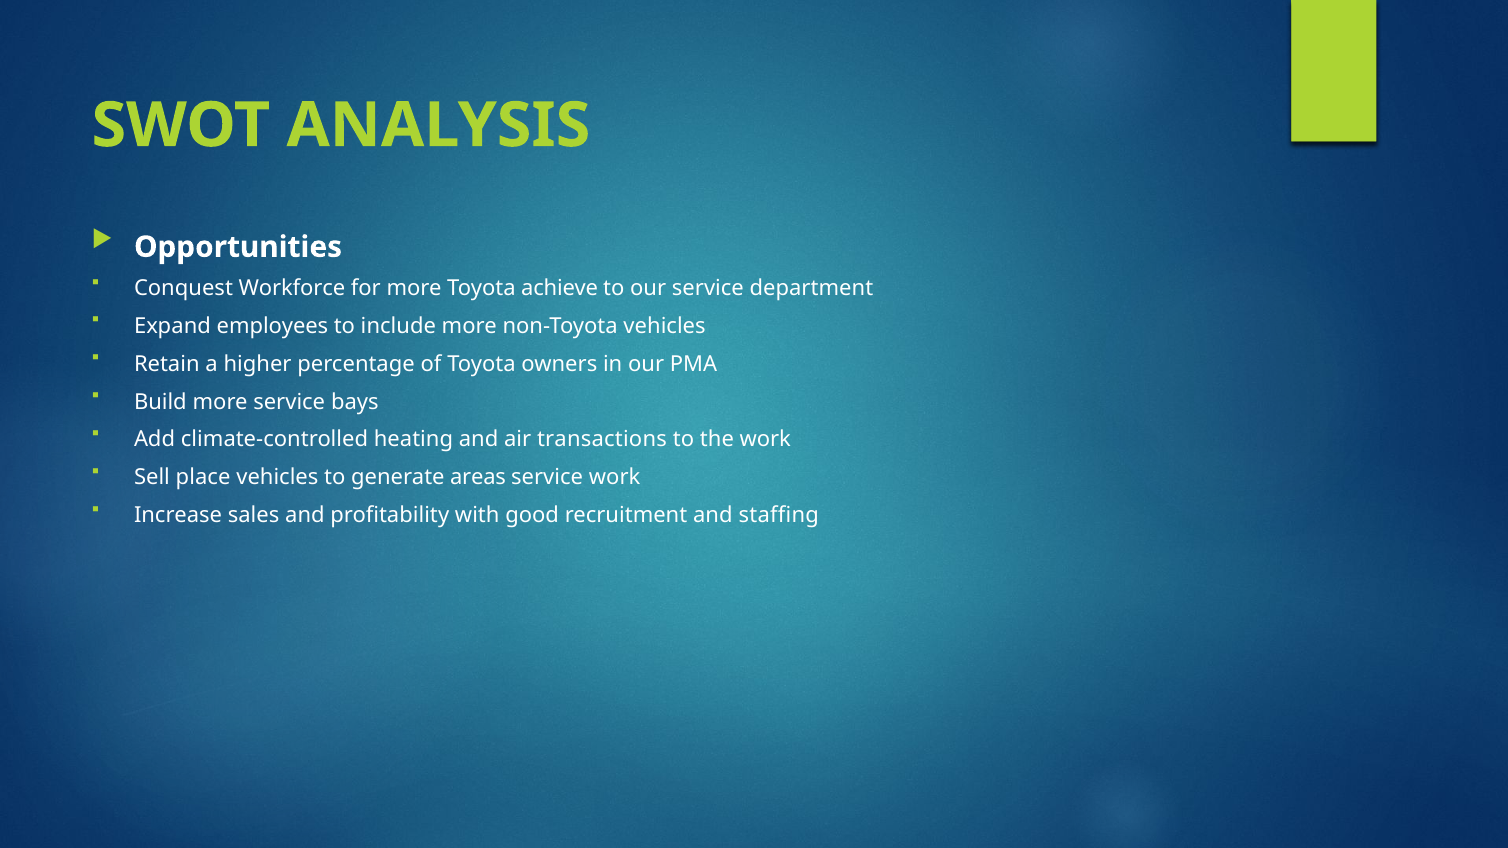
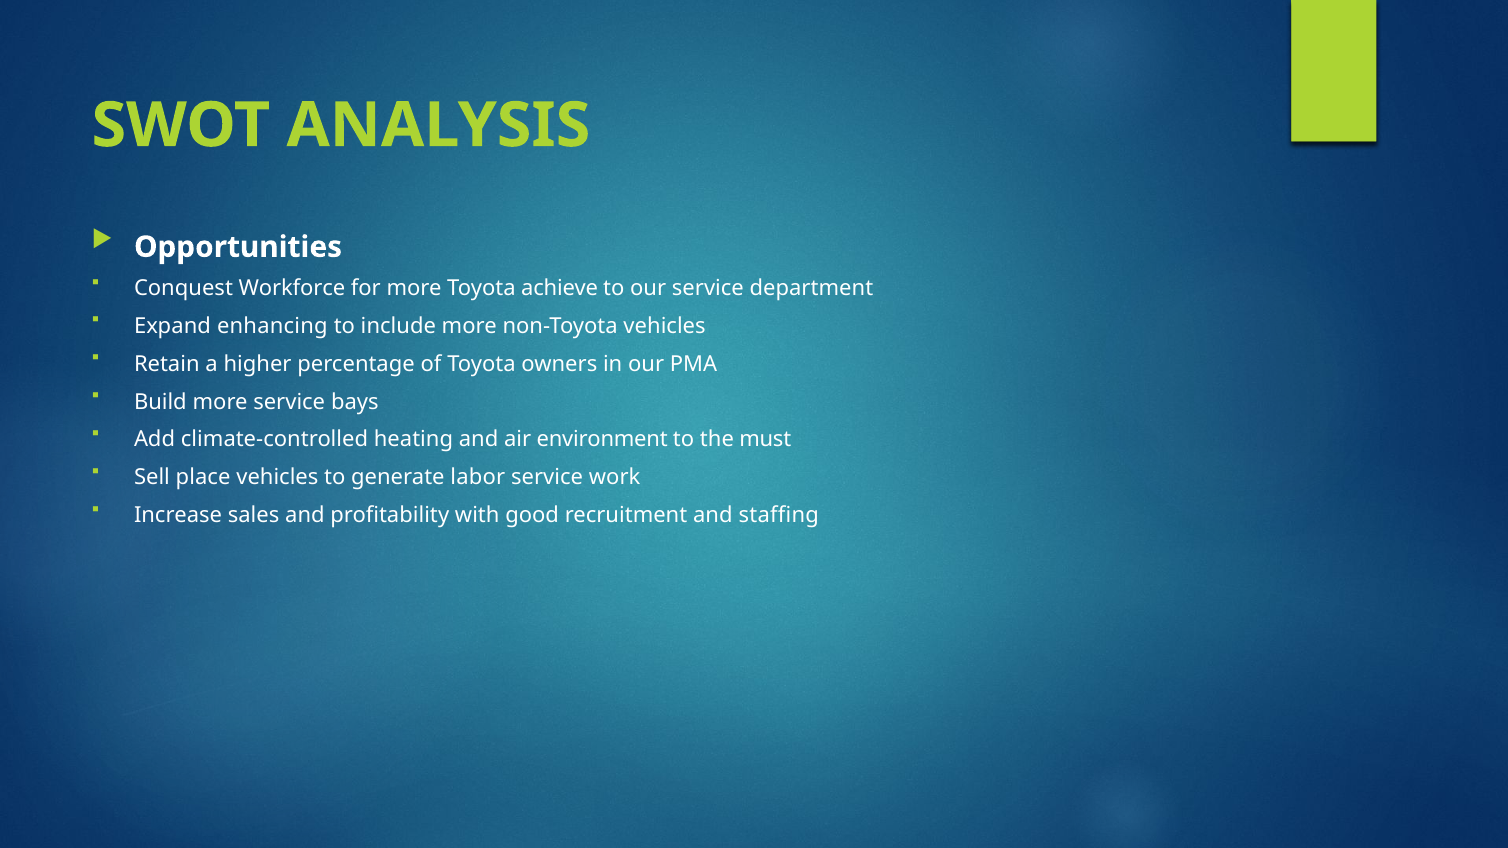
employees: employees -> enhancing (272, 326)
transactions: transactions -> environment (602, 440)
the work: work -> must (765, 440)
areas: areas -> labor (478, 478)
